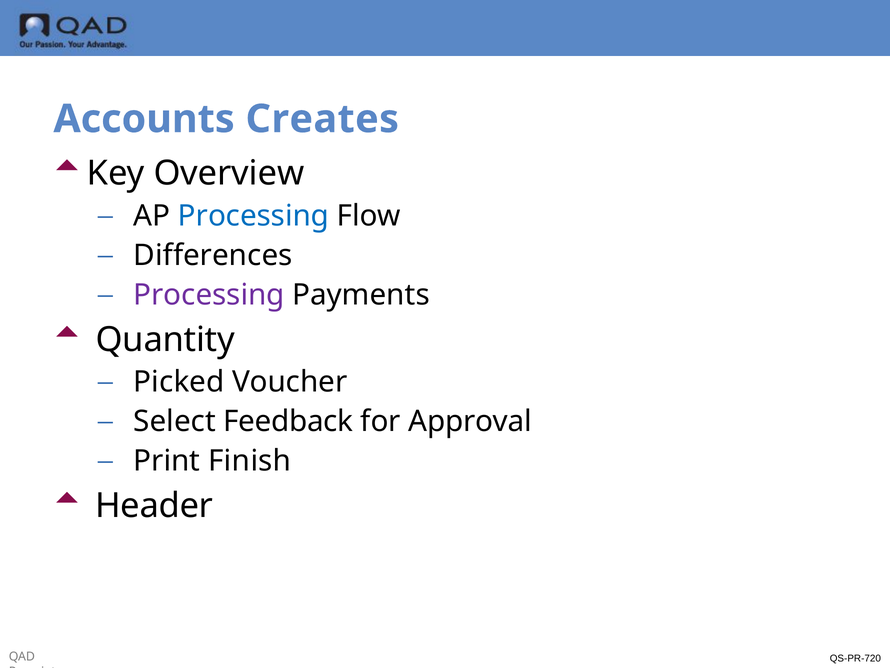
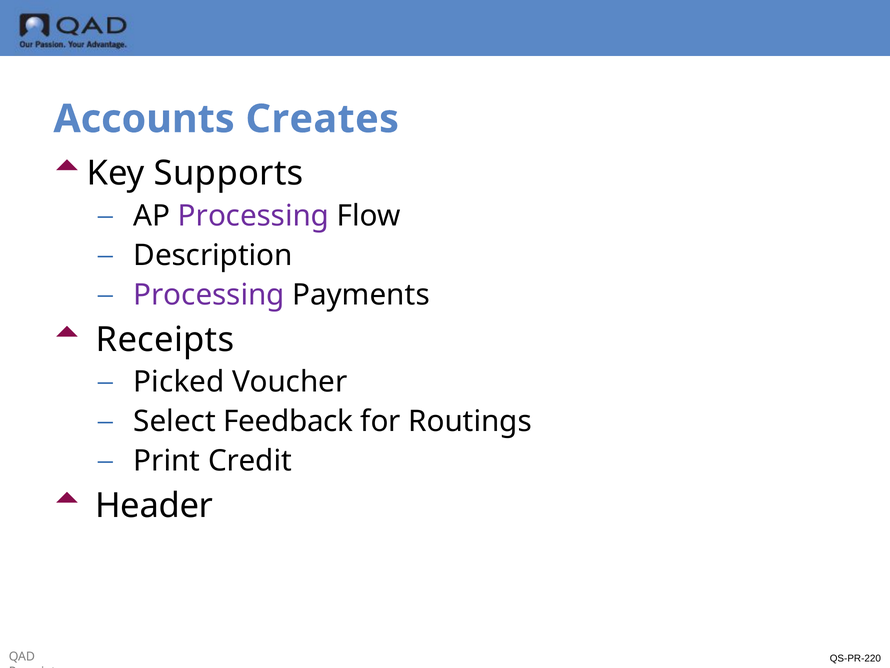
Overview: Overview -> Supports (229, 173)
Processing colour: blue -> purple (254, 216)
Differences: Differences -> Description (213, 255)
Quantity: Quantity -> Receipts (165, 340)
Approval: Approval -> Routings (470, 421)
Finish: Finish -> Credit (250, 461)
QS-PR-720: QS-PR-720 -> QS-PR-220 (855, 658)
